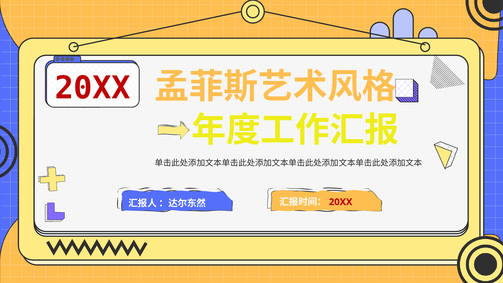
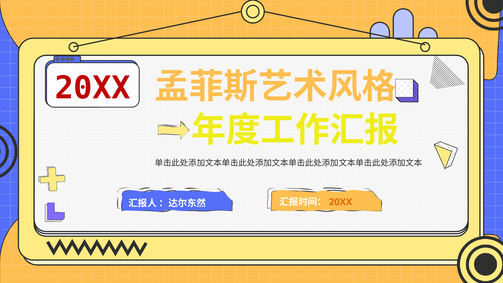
20XX colour: red -> orange (341, 202)
